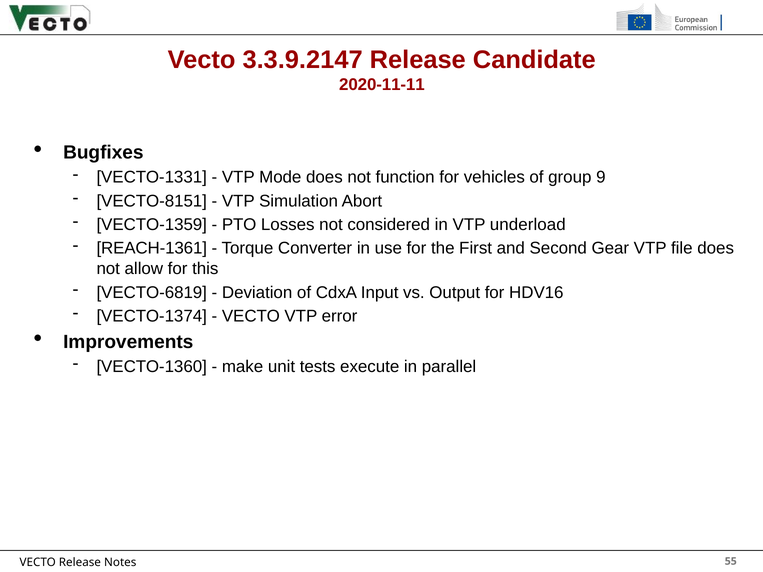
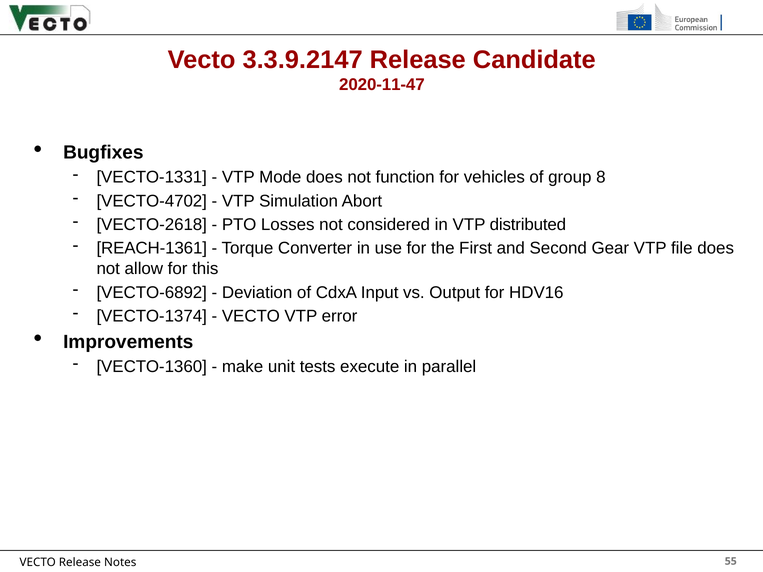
2020-11-11: 2020-11-11 -> 2020-11-47 (382, 84)
9: 9 -> 8 (601, 177)
VECTO-8151: VECTO-8151 -> VECTO-4702 (152, 201)
VECTO-1359: VECTO-1359 -> VECTO-2618 (152, 225)
underload: underload -> distributed (528, 225)
VECTO-6819: VECTO-6819 -> VECTO-6892 (152, 293)
